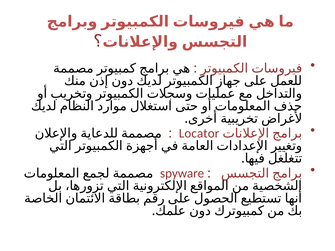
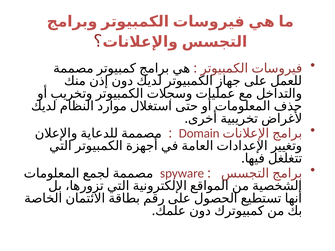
Locator: Locator -> Domain (199, 133)
